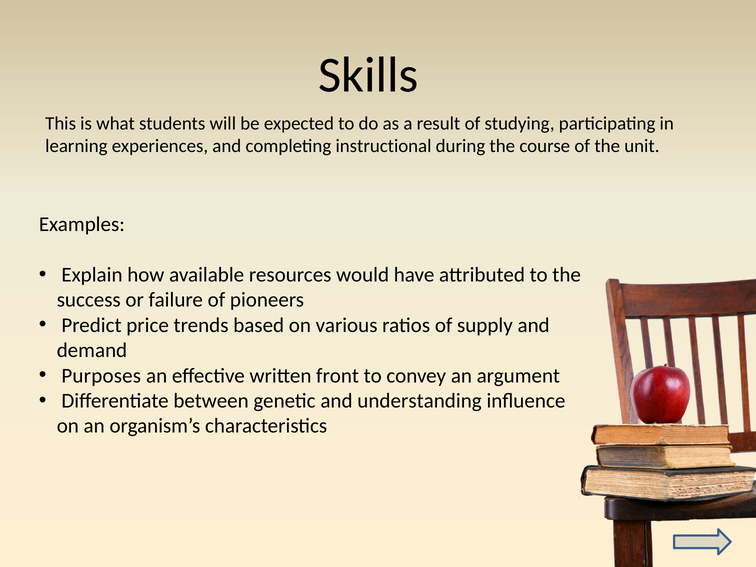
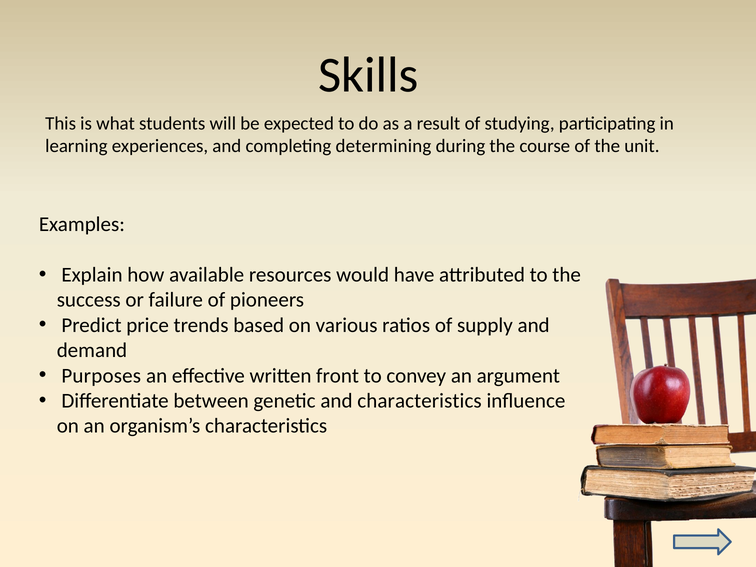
instructional: instructional -> determining (383, 146)
and understanding: understanding -> characteristics (420, 401)
